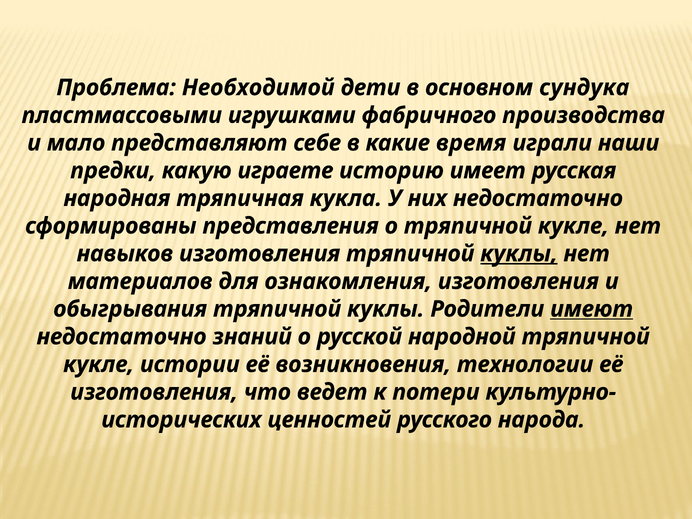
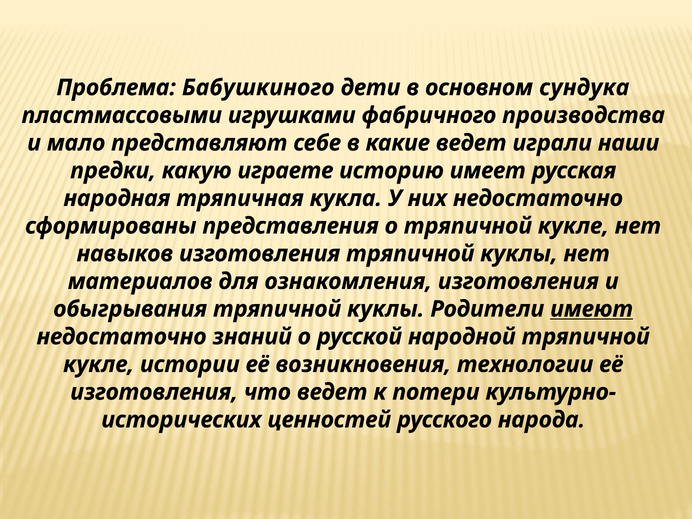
Необходимой: Необходимой -> Бабушкиного (258, 88)
какие время: время -> ведет (471, 143)
куклы underline: present -> none (519, 254)
